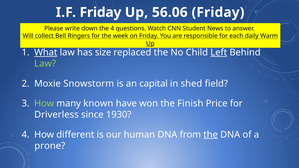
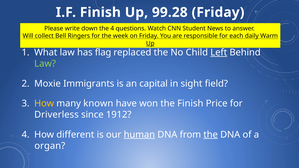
I.F Friday: Friday -> Finish (100, 12)
56.06: 56.06 -> 99.28 (170, 12)
What underline: present -> none (46, 52)
size: size -> flag (103, 52)
Snowstorm: Snowstorm -> Immigrants (89, 84)
shed: shed -> sight (192, 84)
How colour: light green -> yellow (44, 104)
1930: 1930 -> 1912 (119, 115)
human underline: none -> present (139, 135)
prone: prone -> organ (50, 146)
